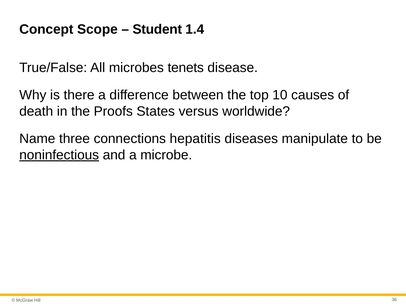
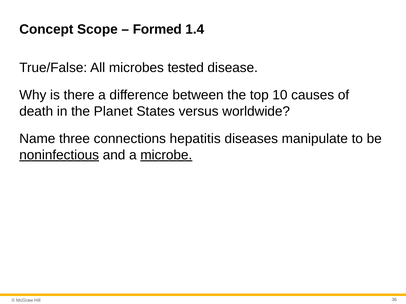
Student: Student -> Formed (157, 30)
tenets: tenets -> tested (186, 68)
Proofs: Proofs -> Planet (113, 112)
microbe underline: none -> present (166, 155)
